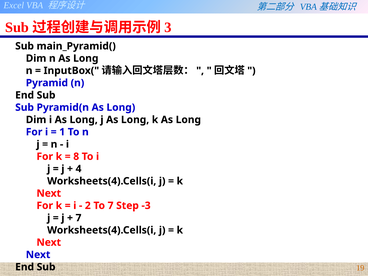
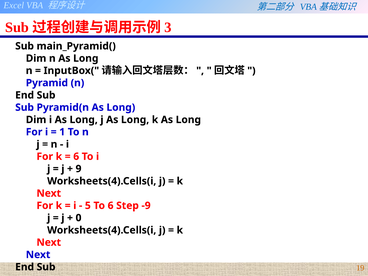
8: 8 -> 6 (76, 157)
4: 4 -> 9 (79, 169)
2: 2 -> 5 (88, 206)
To 7: 7 -> 6 (111, 206)
-3: -3 -> -9 (146, 206)
7: 7 -> 0 (79, 218)
